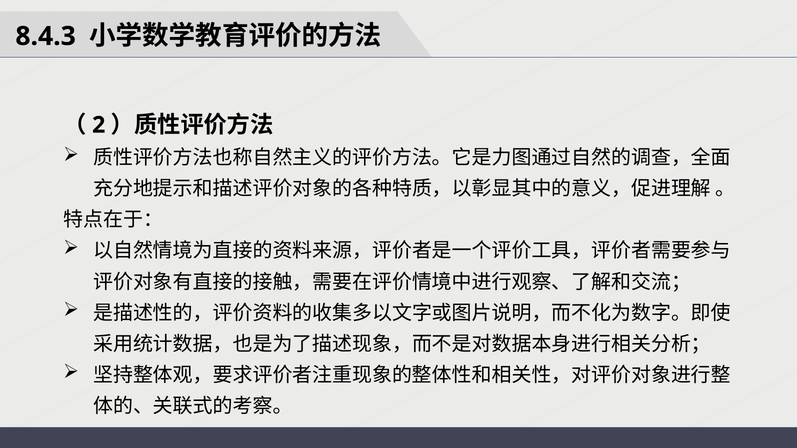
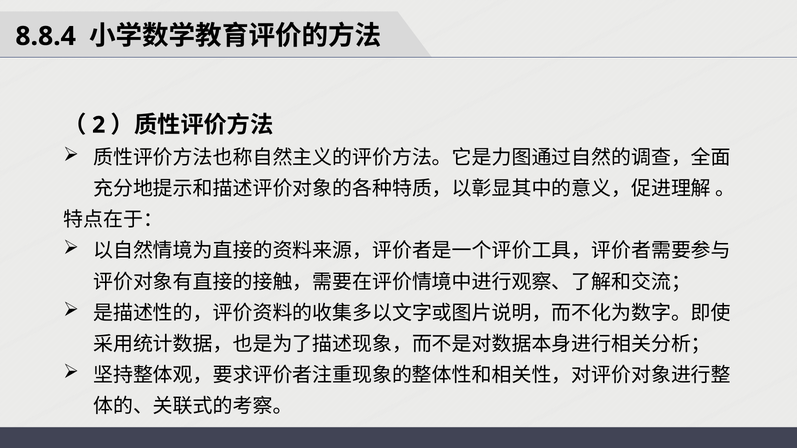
8.4.3: 8.4.3 -> 8.8.4 (46, 36)
